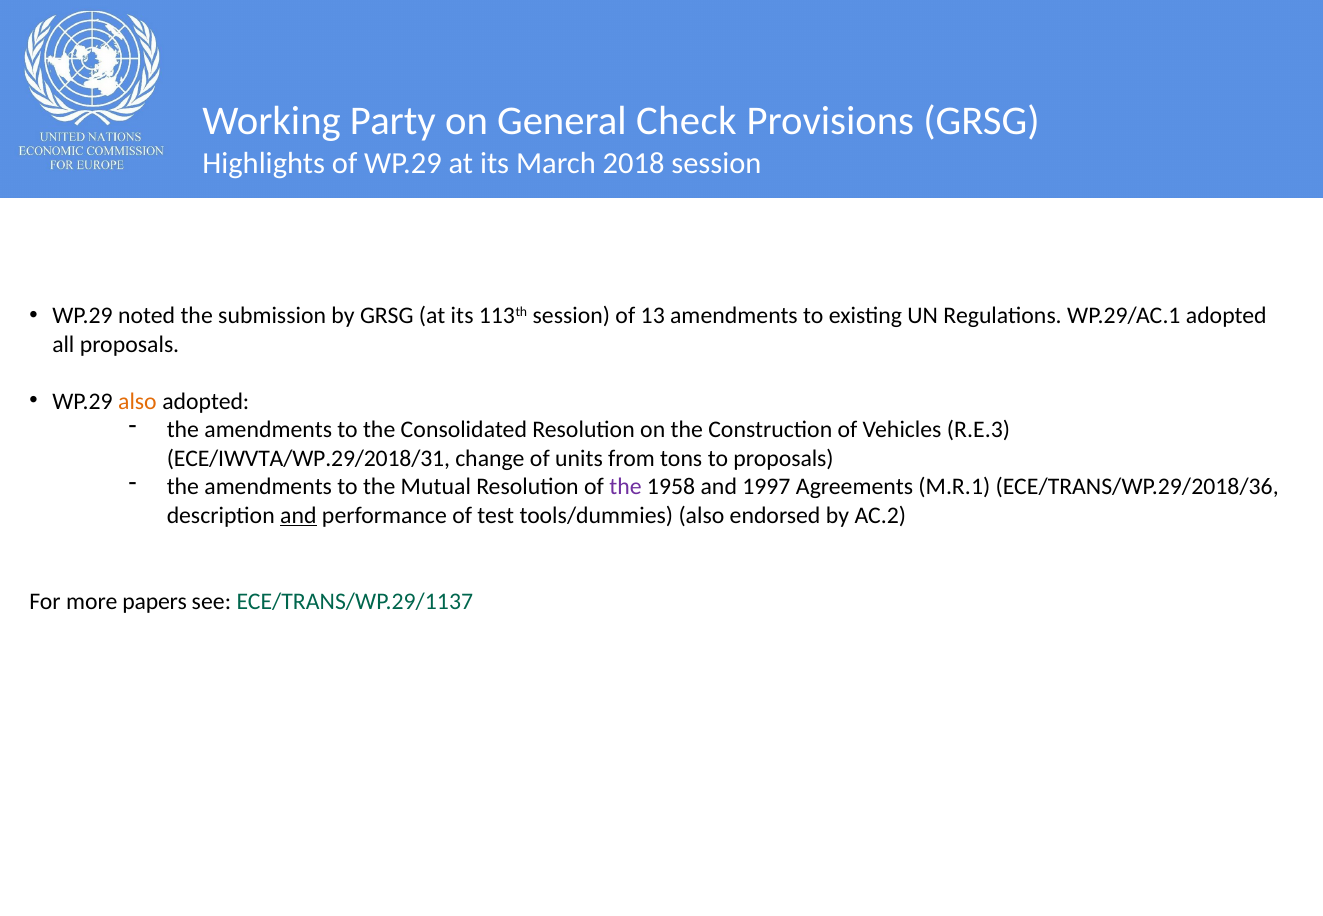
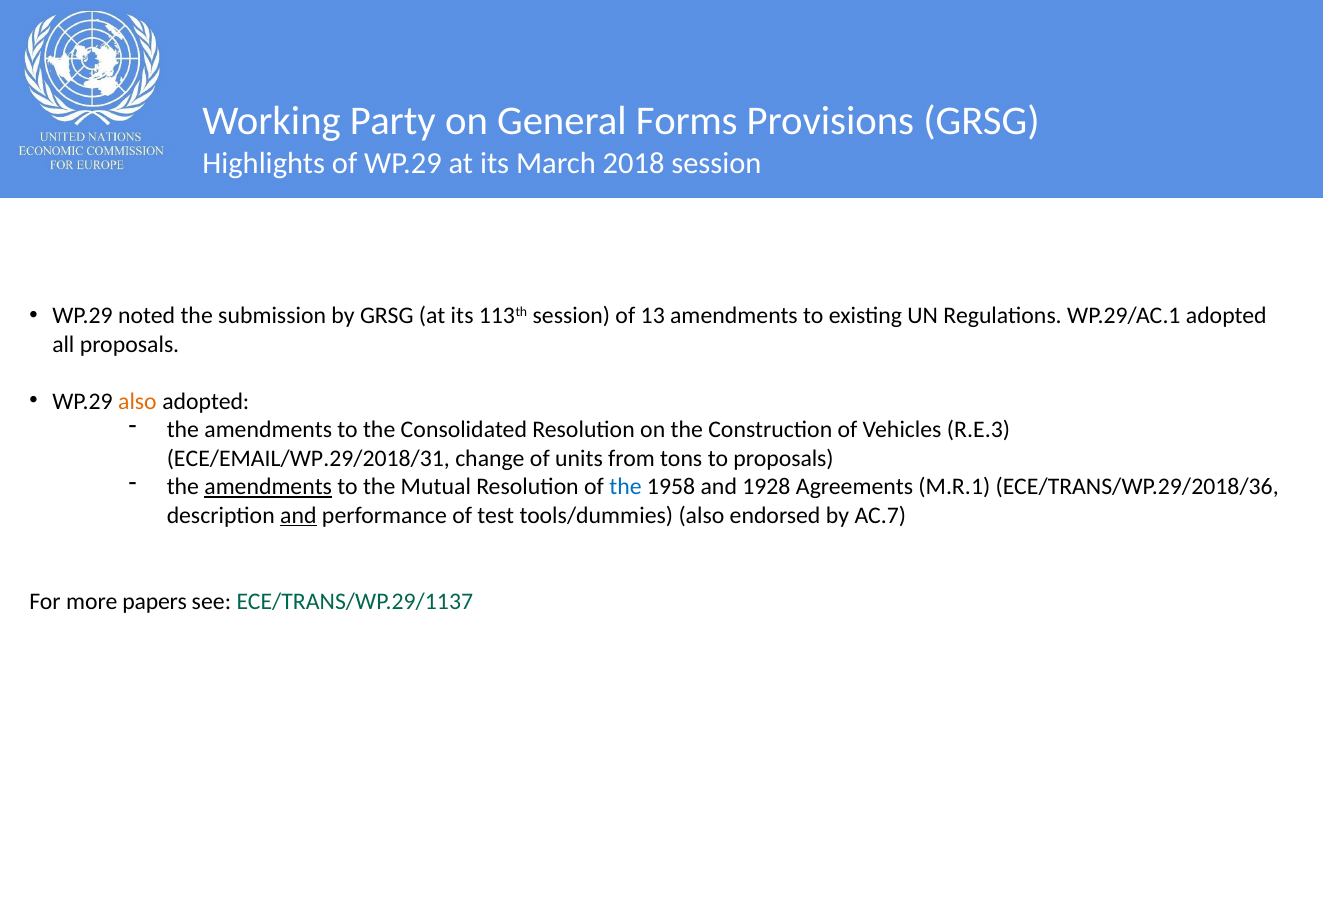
Check: Check -> Forms (687, 121)
ECE/IWVTA/WP.29/2018/31: ECE/IWVTA/WP.29/2018/31 -> ECE/EMAIL/WP.29/2018/31 (308, 458)
amendments underline: none -> present (268, 487)
the colour: purple -> blue (625, 487)
1997: 1997 -> 1928 (766, 487)
AC.2: AC.2 -> AC.7 (880, 516)
